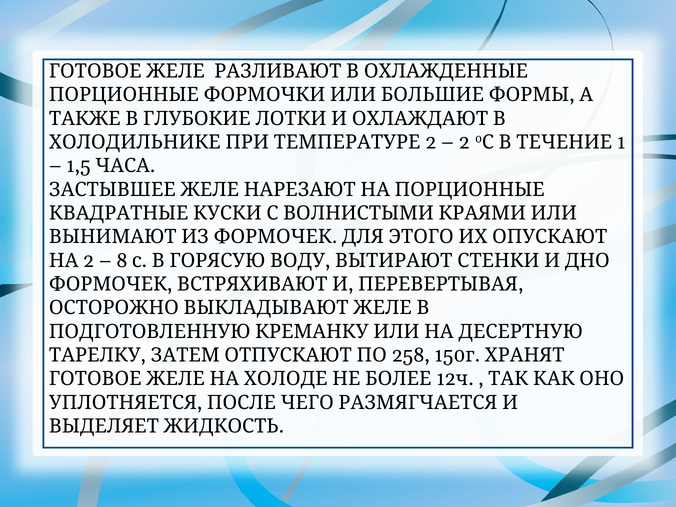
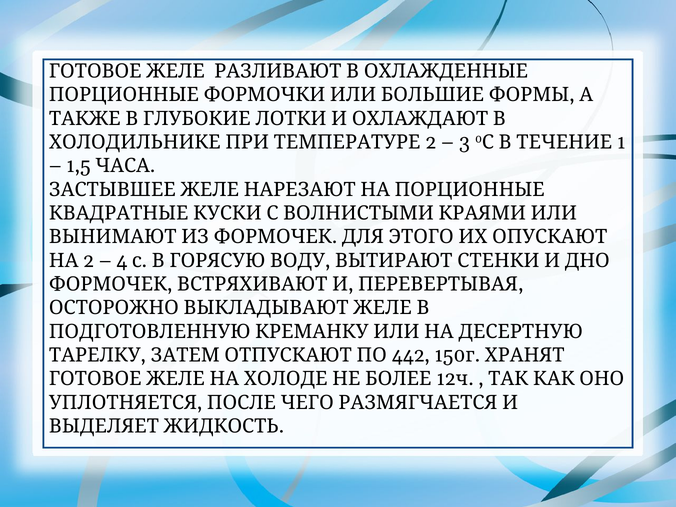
2: 2 -> 3 (464, 142)
8: 8 -> 4 (122, 261)
258: 258 -> 442 (411, 355)
